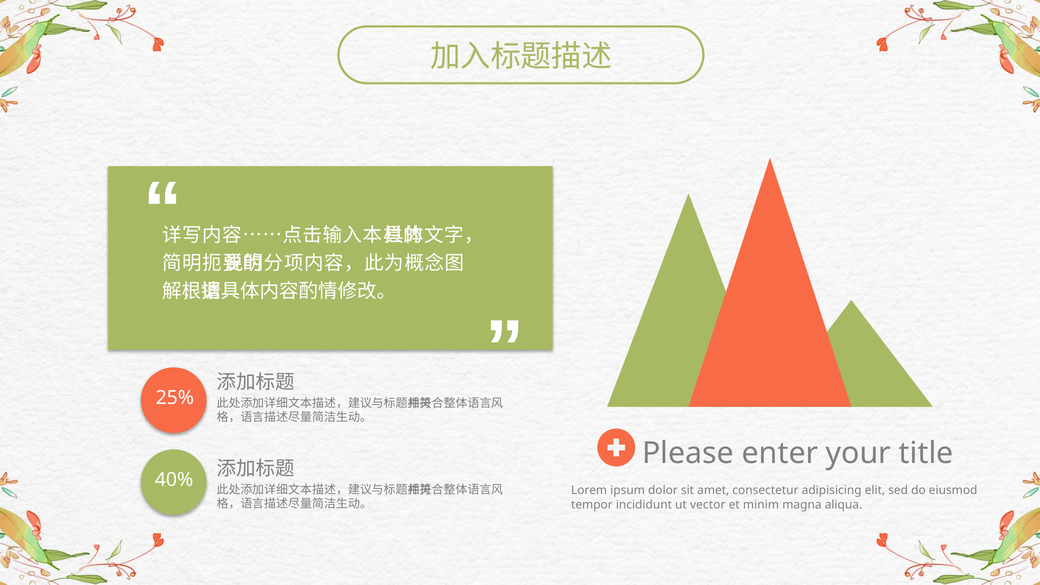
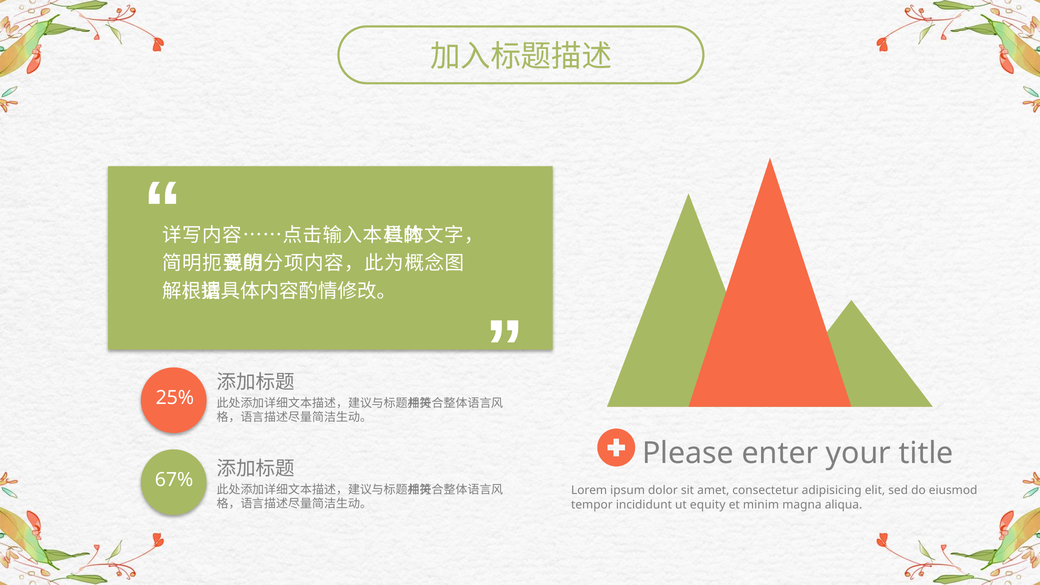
40%: 40% -> 67% (174, 480)
vector: vector -> equity (708, 505)
